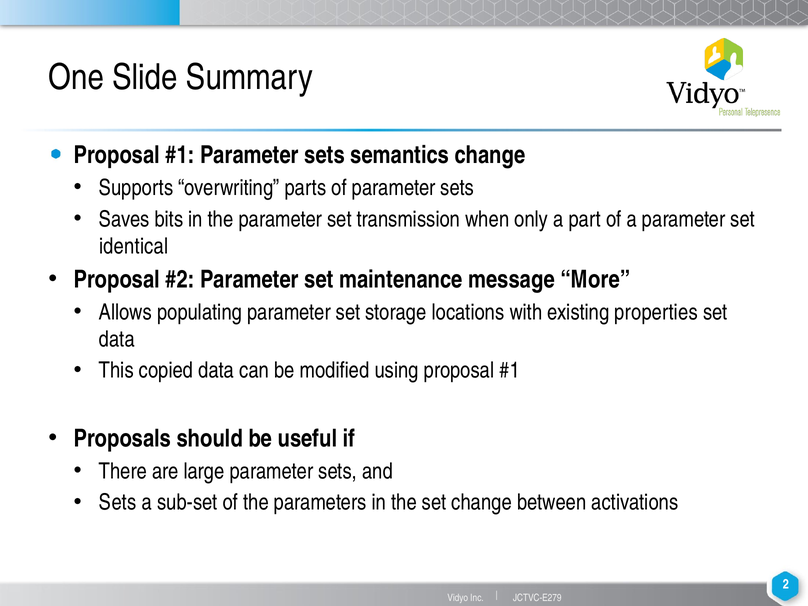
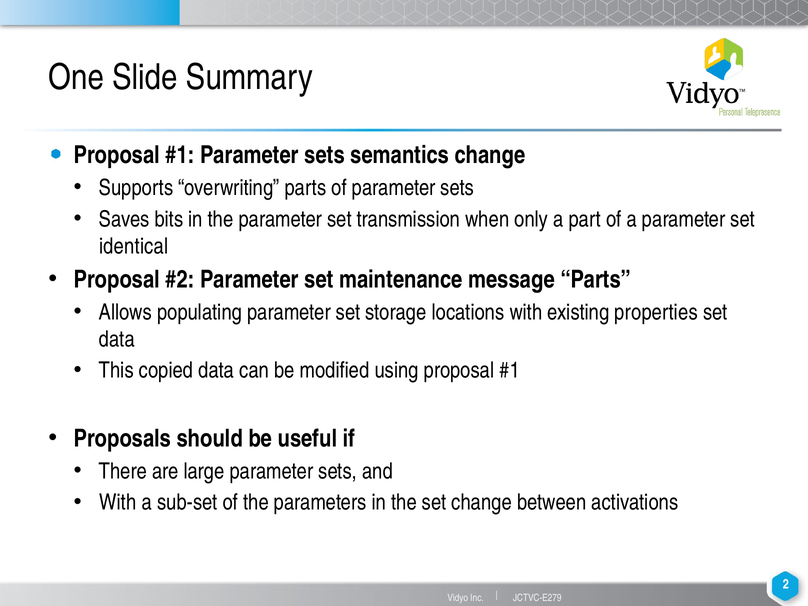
message More: More -> Parts (596, 280)
Sets: Sets -> With (118, 503)
